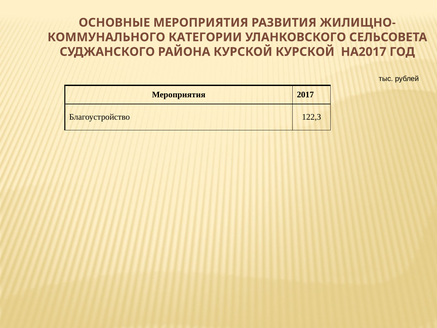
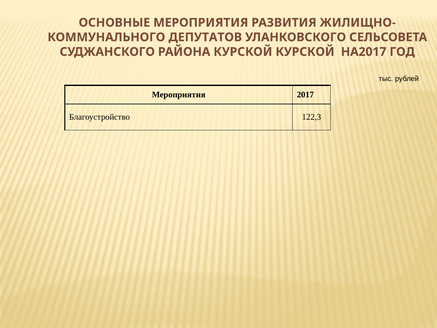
КАТЕГОРИИ: КАТЕГОРИИ -> ДЕПУТАТОВ (205, 37)
